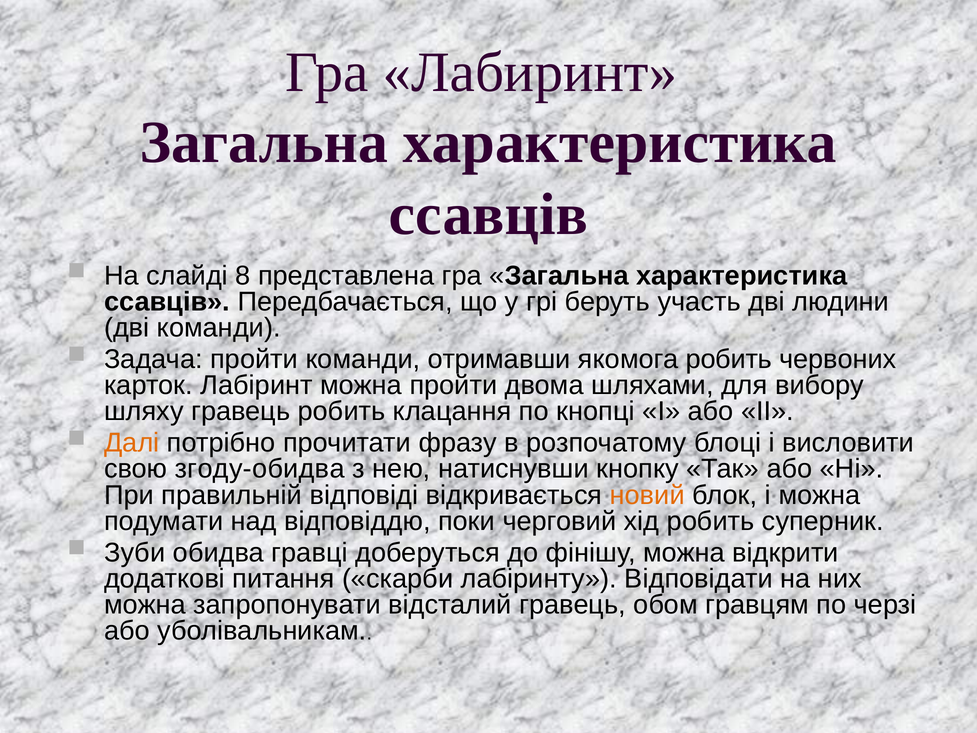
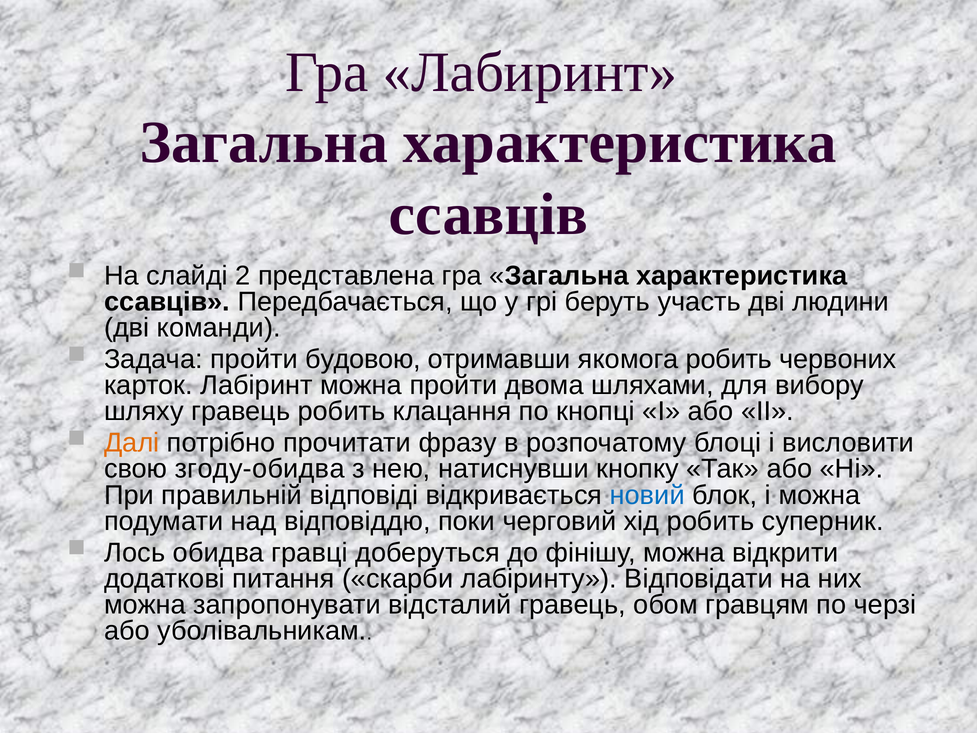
8: 8 -> 2 (243, 275)
пройти команди: команди -> будовою (363, 359)
новий colour: orange -> blue (647, 495)
Зуби: Зуби -> Лось (135, 553)
